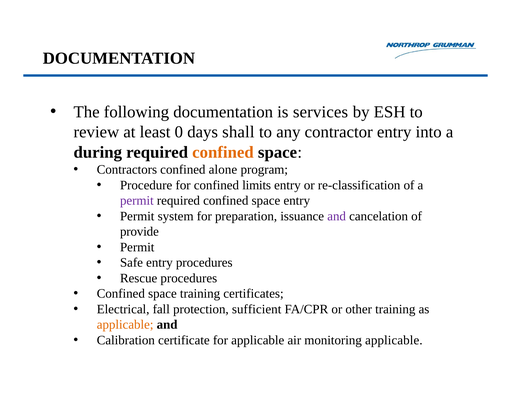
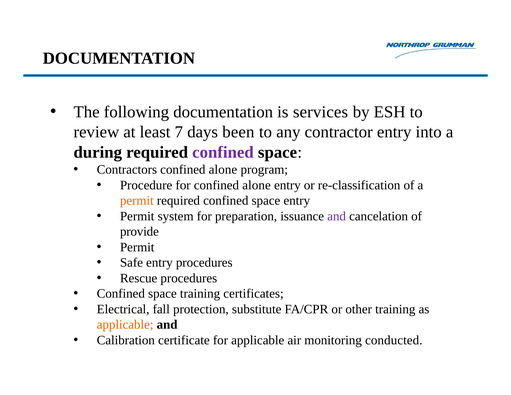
0: 0 -> 7 (179, 132)
shall: shall -> been (238, 132)
confined colour: orange -> purple (223, 152)
for confined limits: limits -> alone (257, 185)
permit colour: purple -> orange (137, 201)
sufficient: sufficient -> substitute (257, 309)
monitoring applicable: applicable -> conducted (394, 340)
